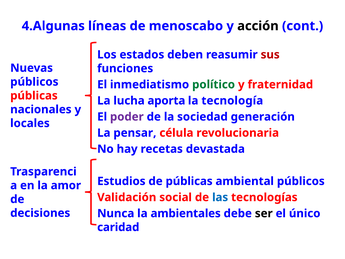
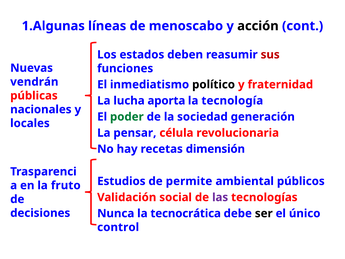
4.Algunas: 4.Algunas -> 1.Algunas (53, 26)
públicos: públicos -> vendrán (34, 82)
político colour: green -> black (214, 84)
poder colour: purple -> green (127, 117)
devastada: devastada -> dimensión (215, 149)
de públicas: públicas -> permite (189, 181)
amor: amor -> fruto (66, 185)
las colour: blue -> purple (220, 197)
ambientales: ambientales -> tecnocrática (186, 213)
caridad: caridad -> control (118, 227)
